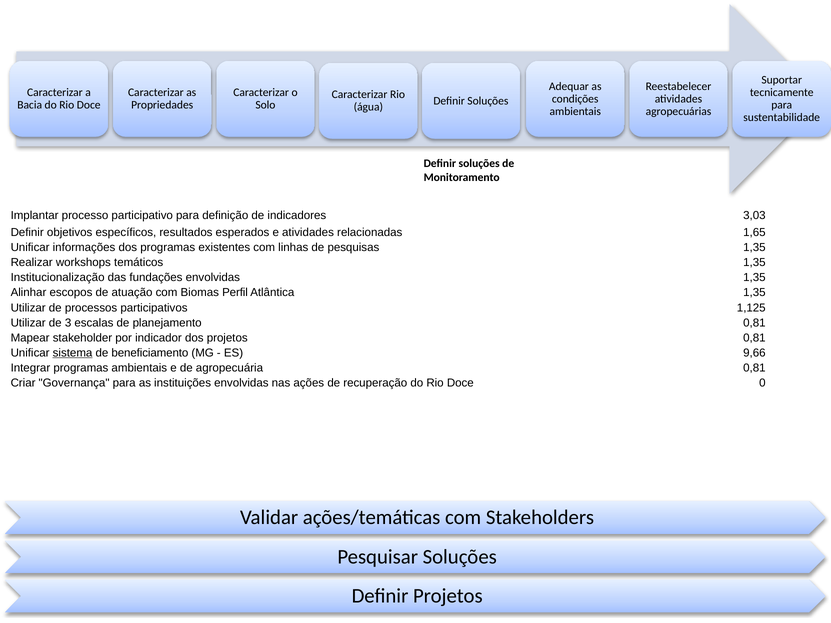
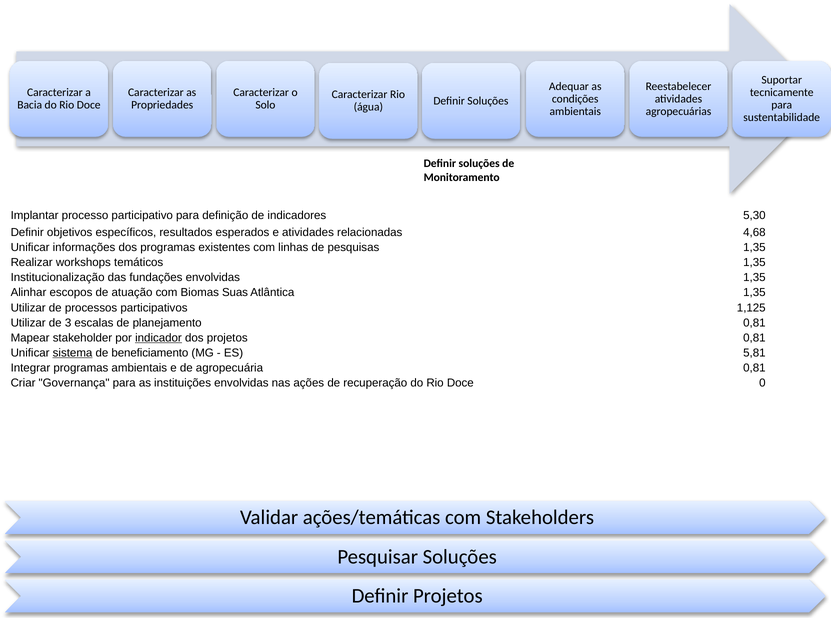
3,03: 3,03 -> 5,30 (754, 216)
1,65: 1,65 -> 4,68 (754, 232)
Perfil: Perfil -> Suas (235, 293)
indicador underline: none -> present (159, 338)
9,66: 9,66 -> 5,81 (754, 353)
